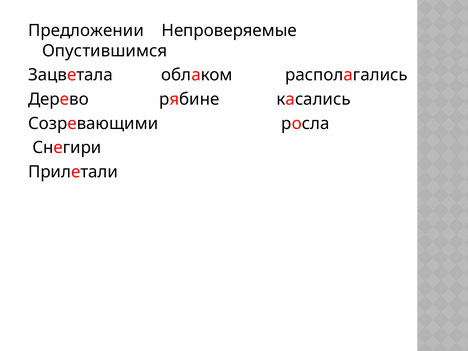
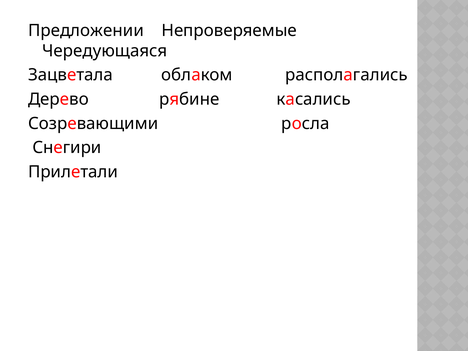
Опустившимся: Опустившимся -> Чередующаяся (105, 51)
